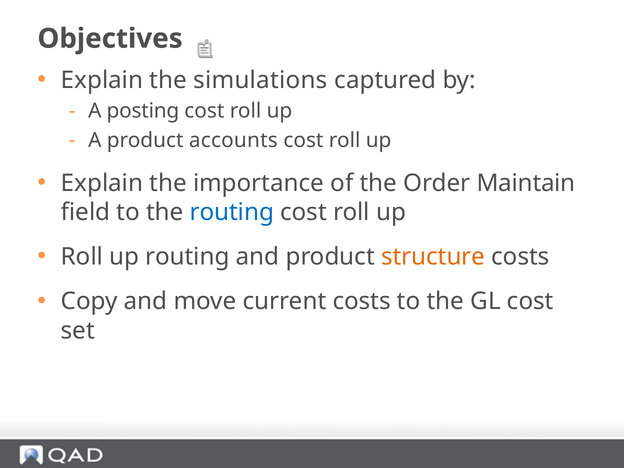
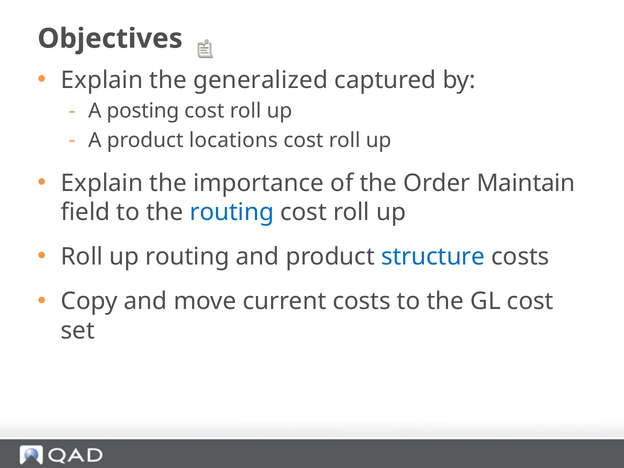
simulations: simulations -> generalized (260, 80)
accounts: accounts -> locations (233, 140)
structure colour: orange -> blue (433, 257)
